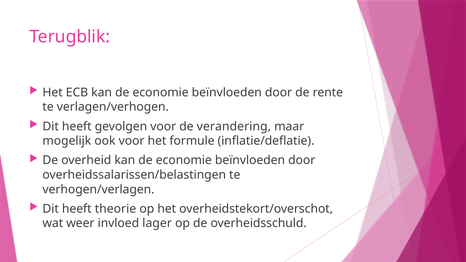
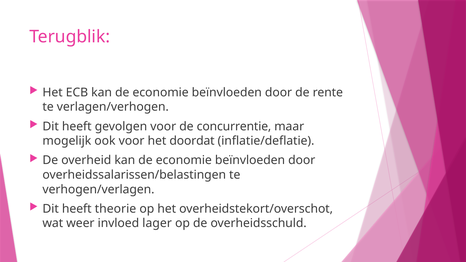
verandering: verandering -> concurrentie (234, 126)
formule: formule -> doordat (192, 141)
